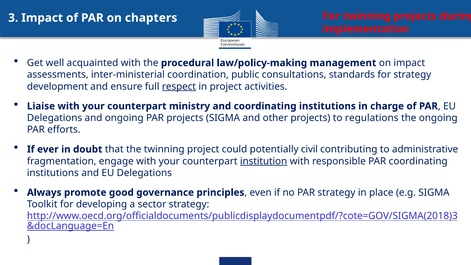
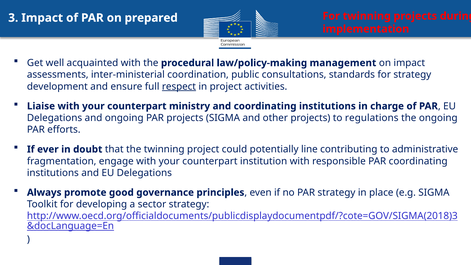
chapters: chapters -> prepared (151, 18)
civil: civil -> line (309, 149)
institution underline: present -> none (264, 161)
